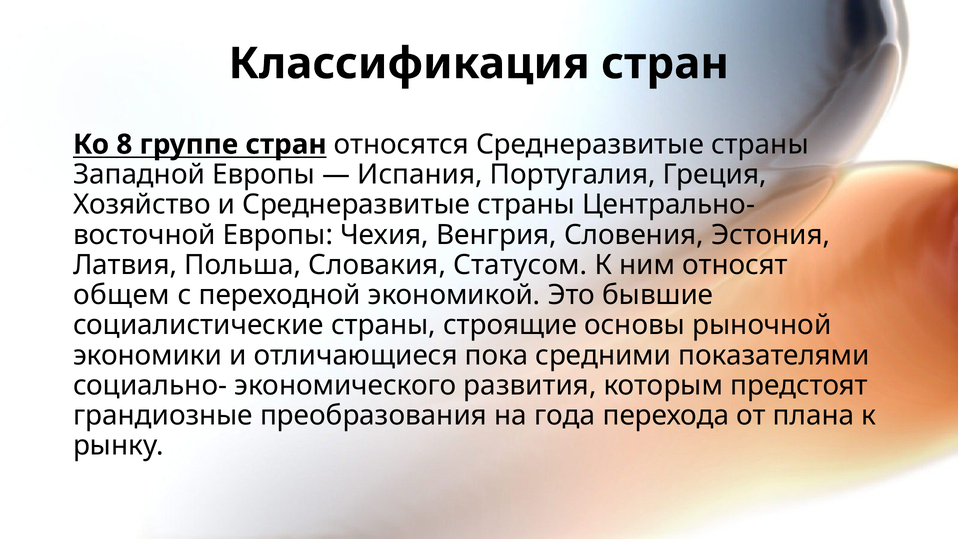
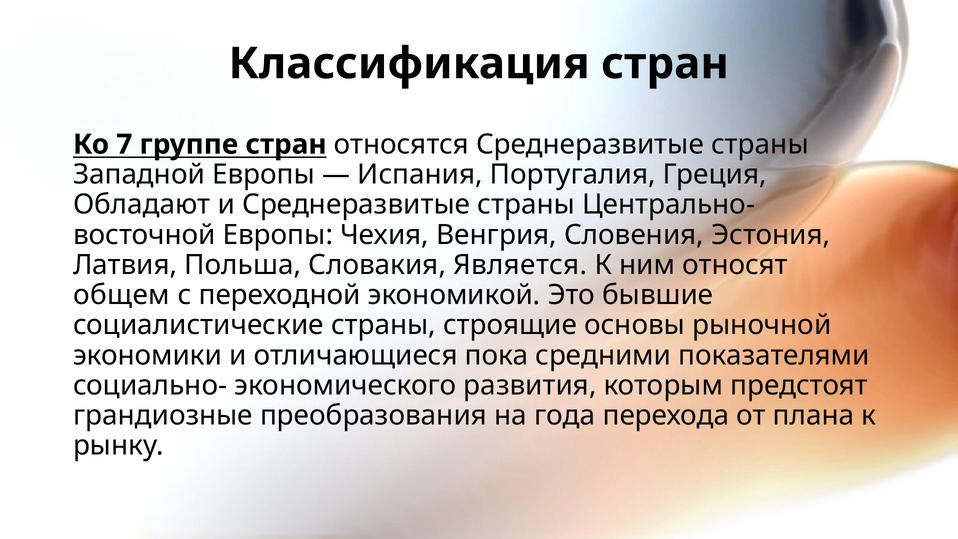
8: 8 -> 7 (124, 144)
Хозяйство: Хозяйство -> Обладают (142, 205)
Статусом: Статусом -> Является (520, 265)
